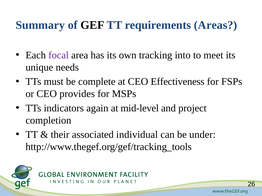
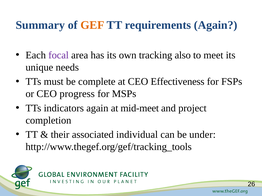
GEF colour: black -> orange (92, 25)
requirements Areas: Areas -> Again (216, 25)
into: into -> also (183, 55)
provides: provides -> progress (77, 94)
mid-level: mid-level -> mid-meet (140, 108)
